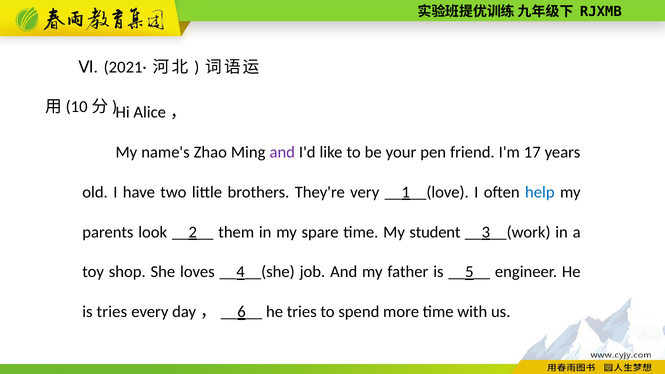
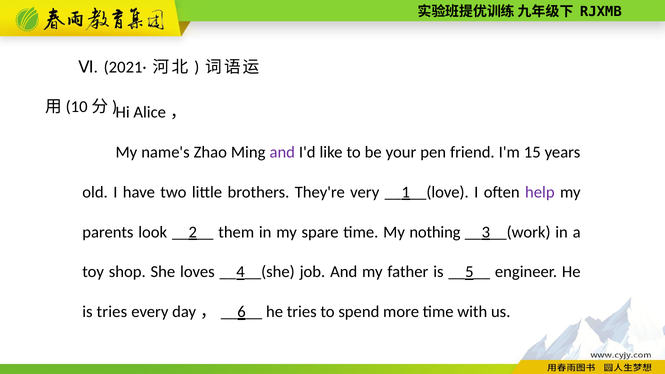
17: 17 -> 15 (532, 152)
help colour: blue -> purple (540, 192)
student: student -> nothing (435, 232)
